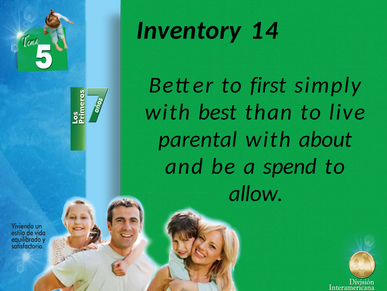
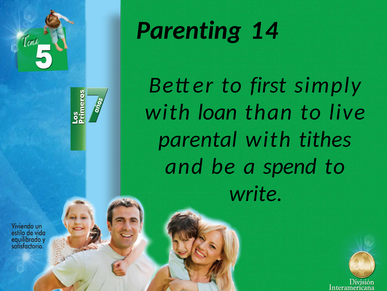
Inventory: Inventory -> Parenting (189, 30)
best: best -> loan (218, 112)
about: about -> tithes (325, 139)
allow: allow -> write (256, 193)
